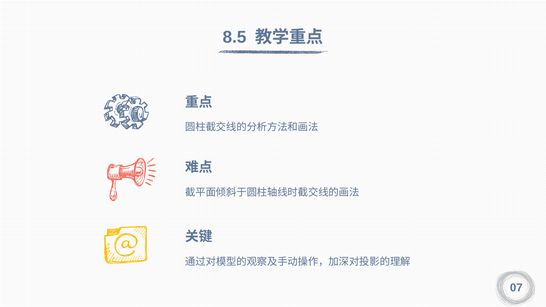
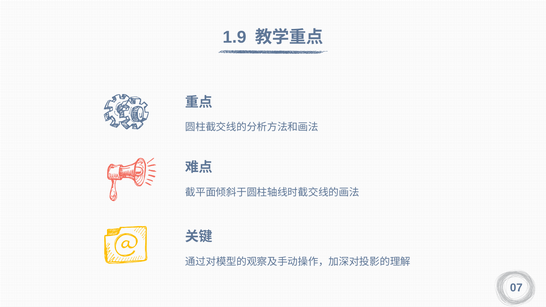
8.5: 8.5 -> 1.9 (234, 37)
